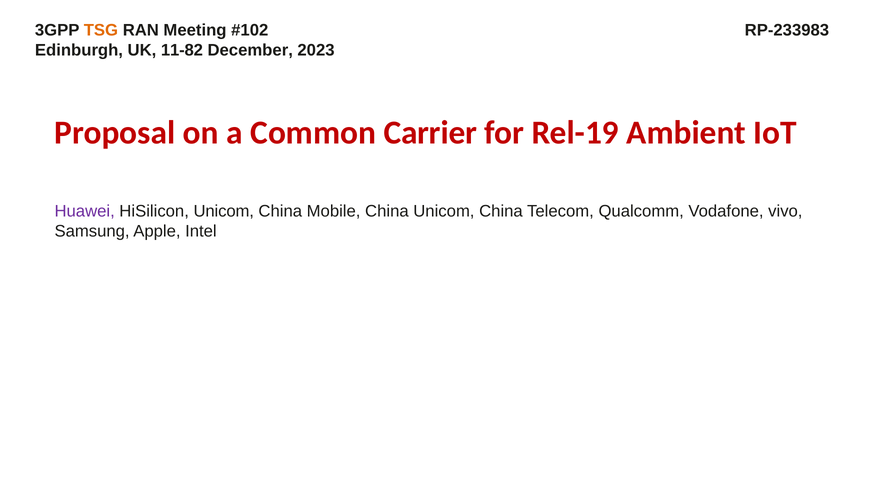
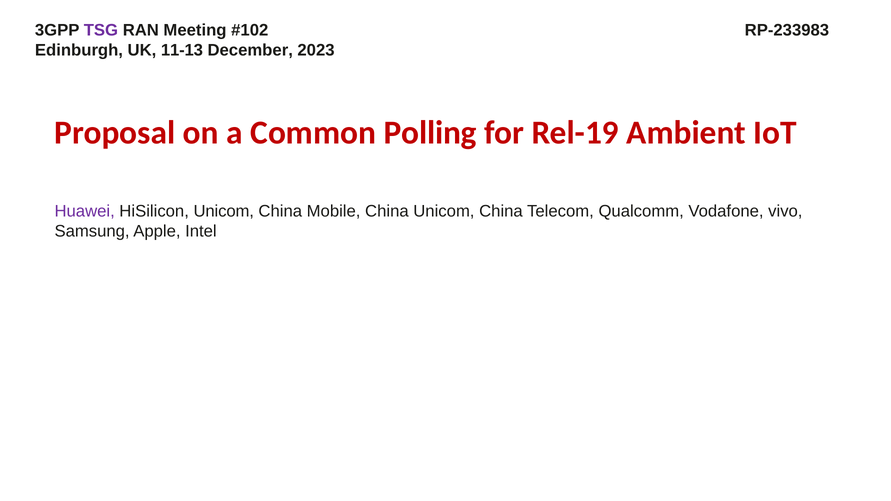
TSG colour: orange -> purple (101, 30)
11-82: 11-82 -> 11-13 (182, 50)
Carrier: Carrier -> Polling (430, 133)
